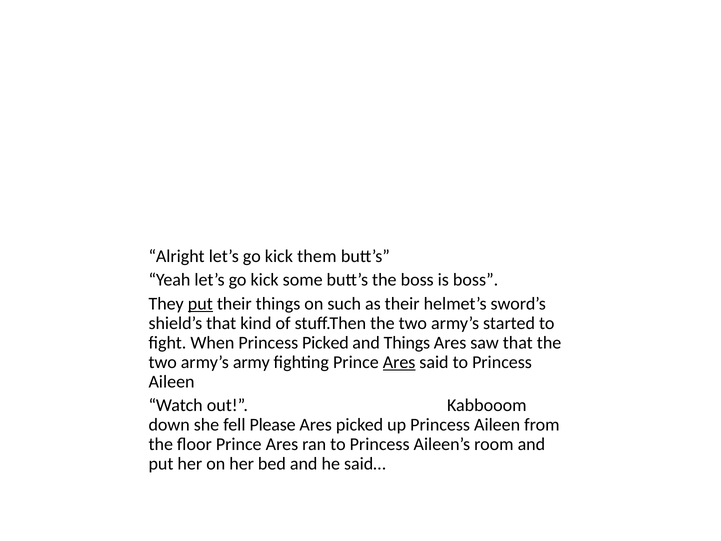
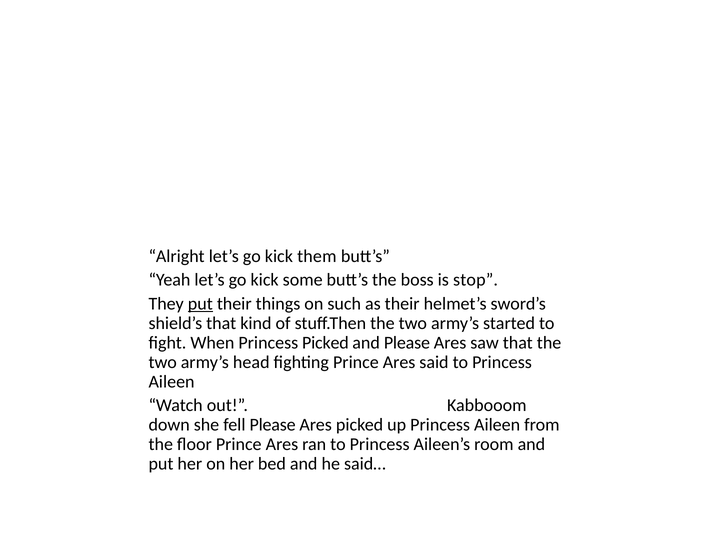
is boss: boss -> stop (476, 280)
and Things: Things -> Please (407, 343)
army: army -> head (251, 362)
Ares underline: present -> none (399, 362)
